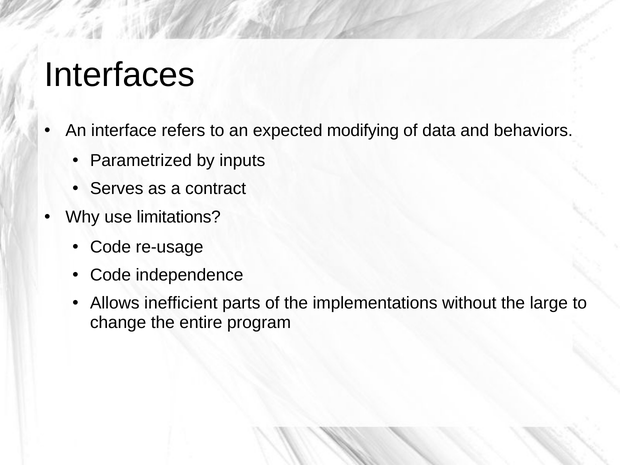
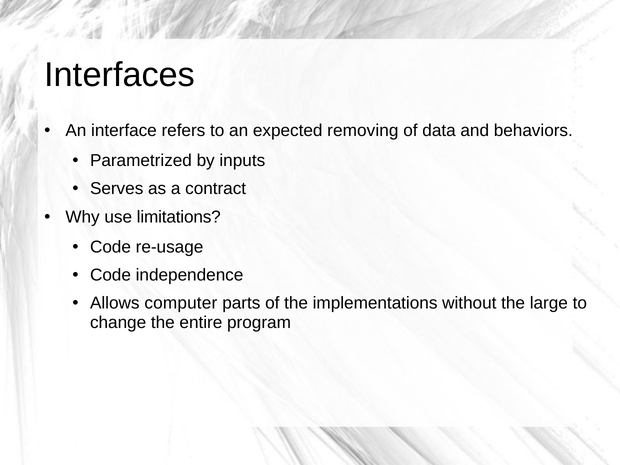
modifying: modifying -> removing (363, 130)
inefficient: inefficient -> computer (181, 303)
